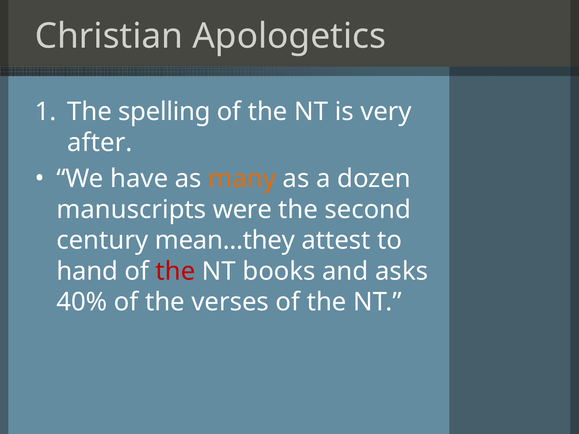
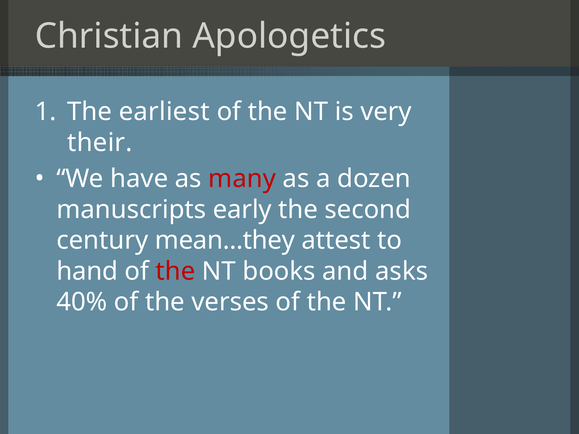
spelling: spelling -> earliest (164, 112)
after: after -> their (100, 143)
many colour: orange -> red (242, 179)
were: were -> early (242, 210)
